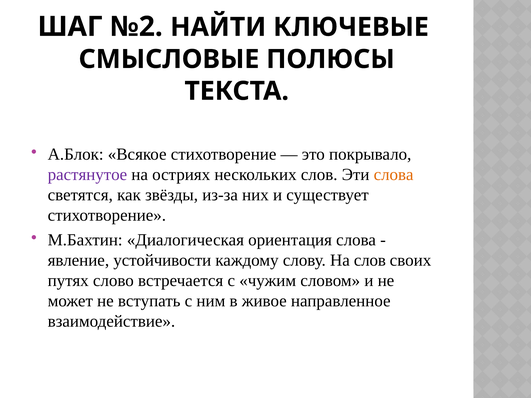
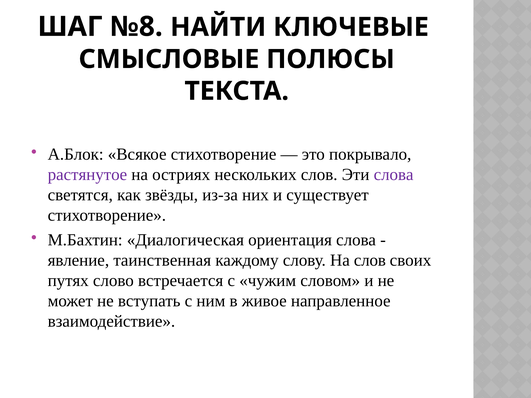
№2: №2 -> №8 (136, 27)
слова colour: orange -> purple (394, 175)
устойчивости: устойчивости -> таинственная (162, 260)
